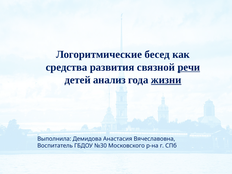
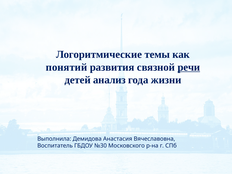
бесед: бесед -> темы (157, 54)
средства: средства -> понятий (66, 67)
жизни underline: present -> none (166, 80)
